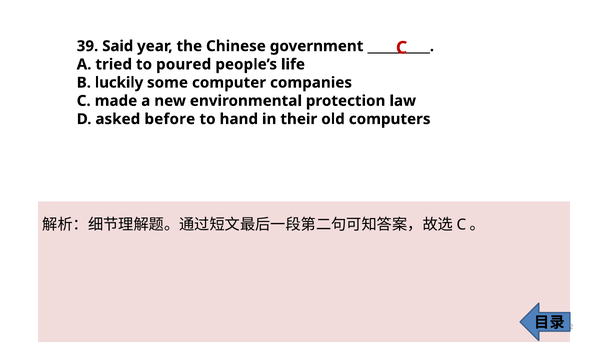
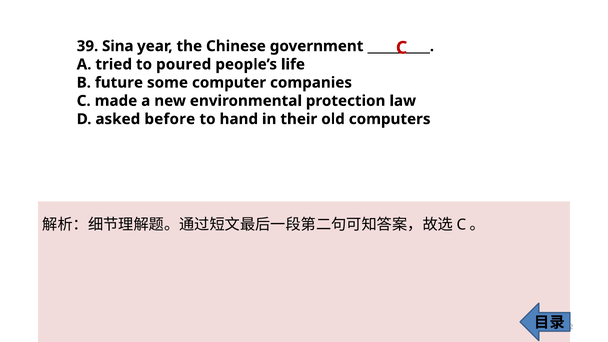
Said: Said -> Sina (118, 46)
luckily: luckily -> future (119, 83)
